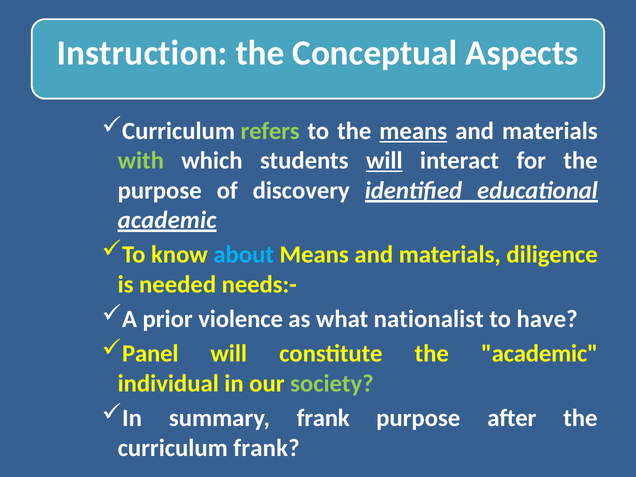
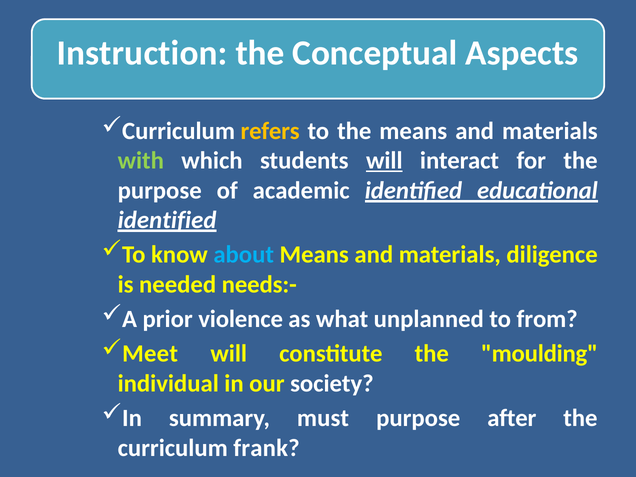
refers colour: light green -> yellow (270, 131)
means underline: present -> none (413, 131)
discovery: discovery -> academic (301, 190)
academic: academic -> identified (167, 220)
nationalist: nationalist -> unplanned (429, 319)
have: have -> from (547, 319)
Panel: Panel -> Meet (150, 354)
the academic: academic -> moulding (540, 354)
society colour: light green -> white (332, 384)
summary frank: frank -> must (323, 418)
